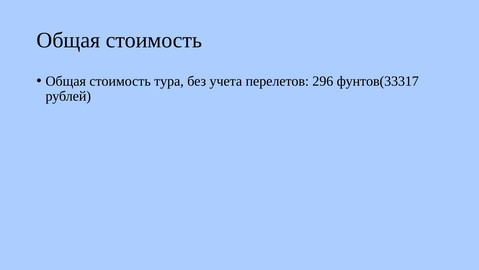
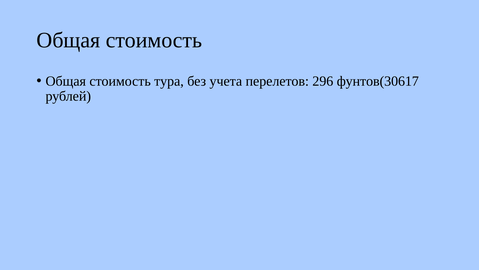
фунтов(33317: фунтов(33317 -> фунтов(30617 (378, 81)
